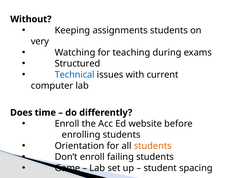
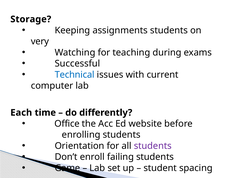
Without: Without -> Storage (31, 19)
Structured: Structured -> Successful (77, 63)
Does: Does -> Each (21, 112)
Enroll: Enroll -> Office (67, 124)
students colour: orange -> purple (153, 146)
